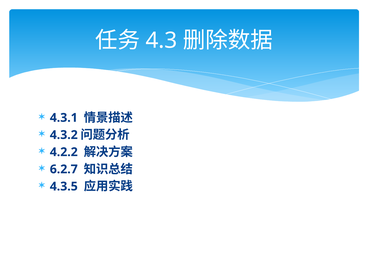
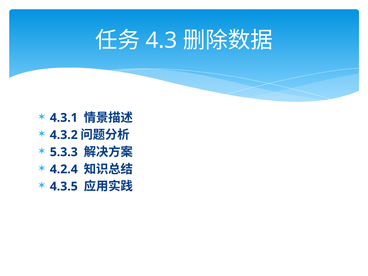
4.2.2: 4.2.2 -> 5.3.3 (64, 152)
6.2.7: 6.2.7 -> 4.2.4 (64, 169)
